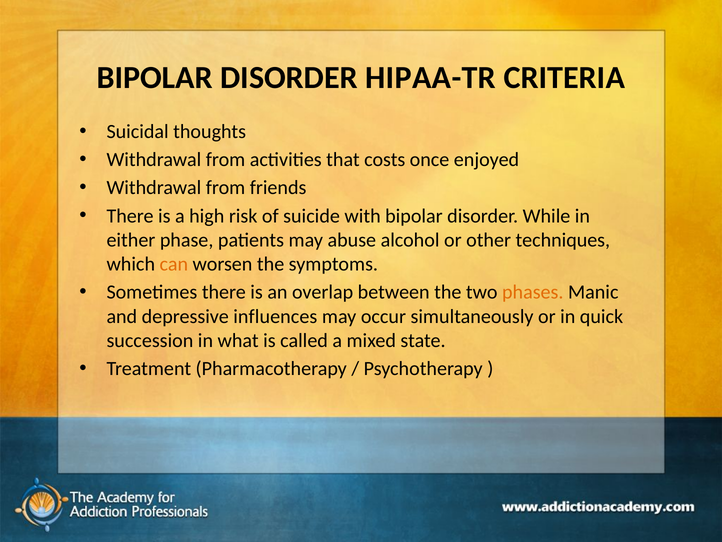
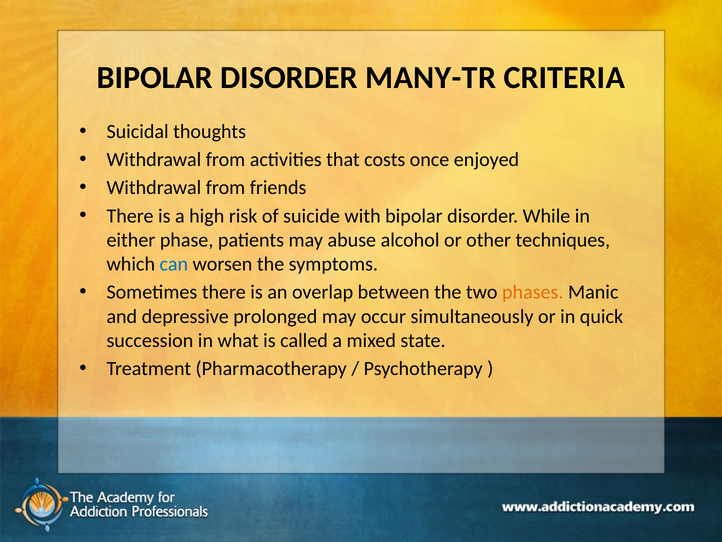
HIPAA-TR: HIPAA-TR -> MANY-TR (431, 77)
can colour: orange -> blue (174, 264)
influences: influences -> prolonged (275, 316)
